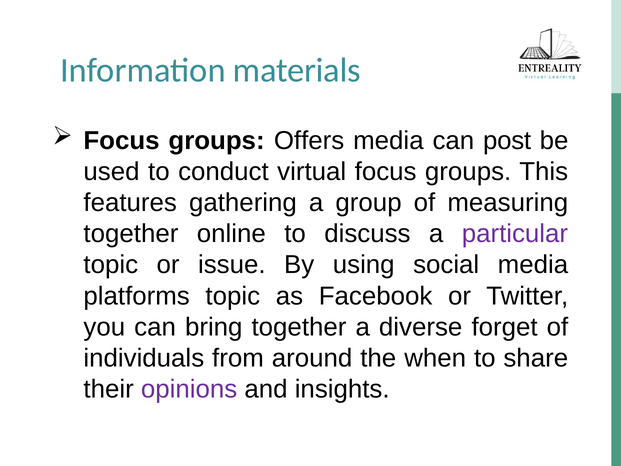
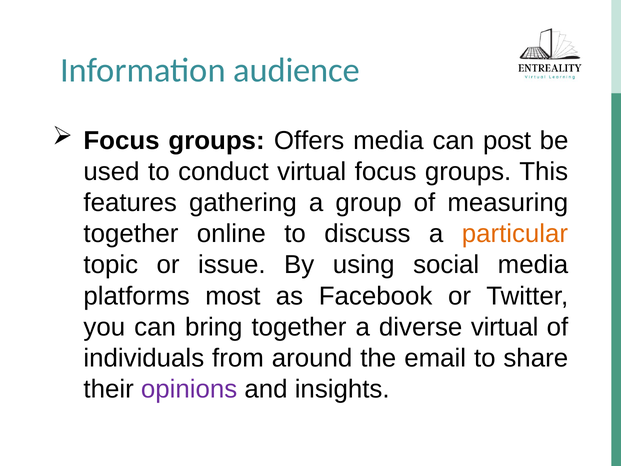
materials: materials -> audience (297, 70)
particular colour: purple -> orange (515, 234)
platforms topic: topic -> most (233, 296)
diverse forget: forget -> virtual (505, 327)
when: when -> email (435, 358)
